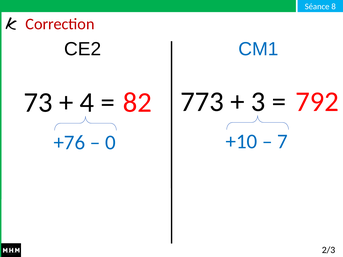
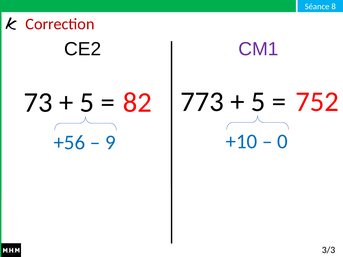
CM1 colour: blue -> purple (258, 49)
3: 3 -> 5 (258, 102)
792: 792 -> 752 (317, 102)
4: 4 -> 5 (87, 103)
7: 7 -> 0 (283, 142)
+76: +76 -> +56 (69, 143)
0: 0 -> 9 (110, 143)
2/3: 2/3 -> 3/3 (329, 250)
